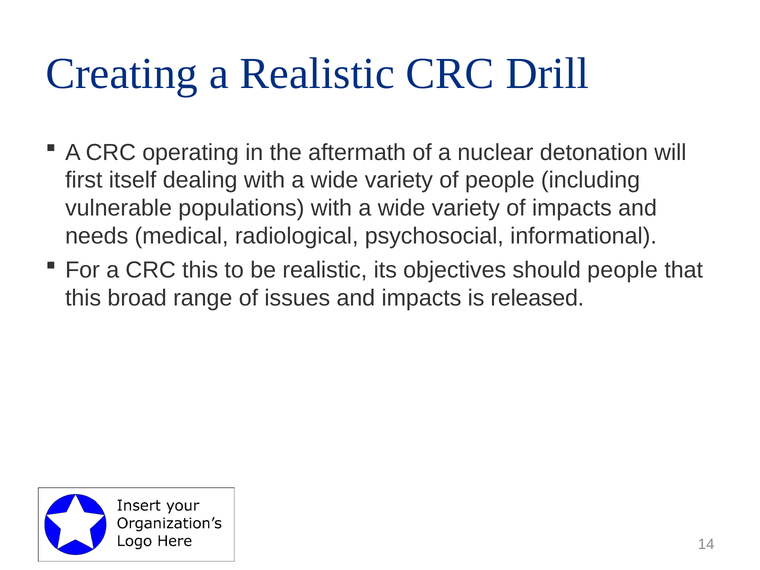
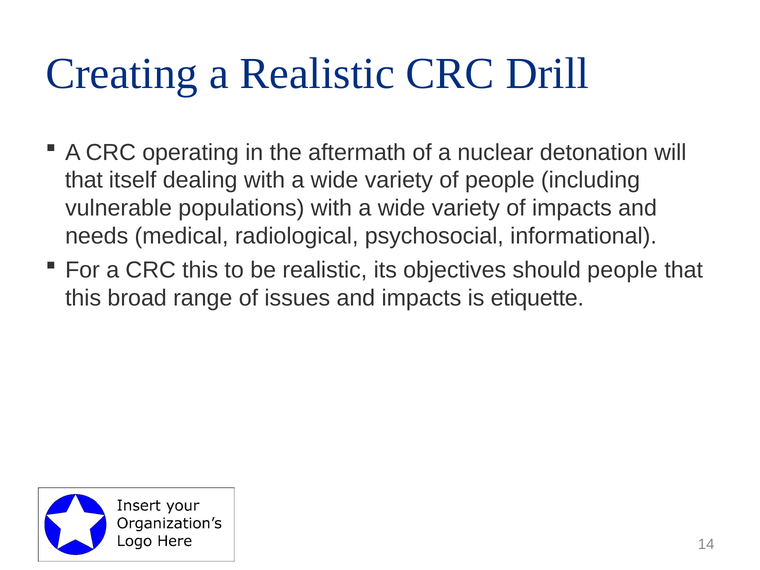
first: first -> that (84, 180)
released: released -> etiquette (537, 298)
